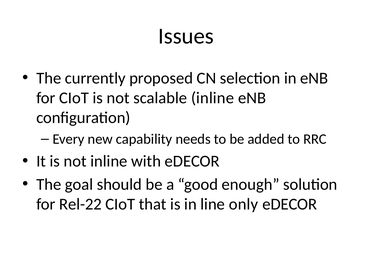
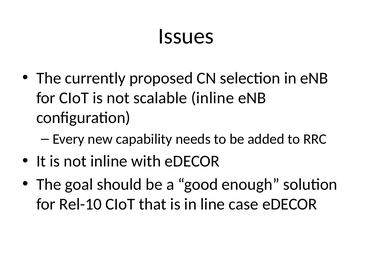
Rel-22: Rel-22 -> Rel-10 (80, 204)
only: only -> case (244, 204)
